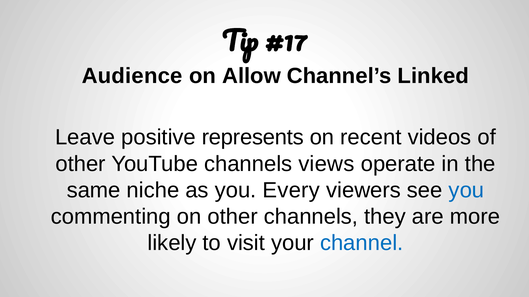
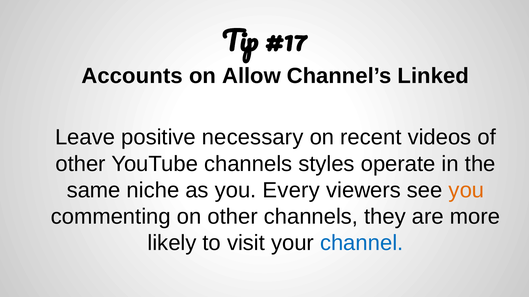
Audience: Audience -> Accounts (132, 76)
represents: represents -> necessary (253, 138)
views: views -> styles (327, 164)
you colour: blue -> orange (466, 191)
